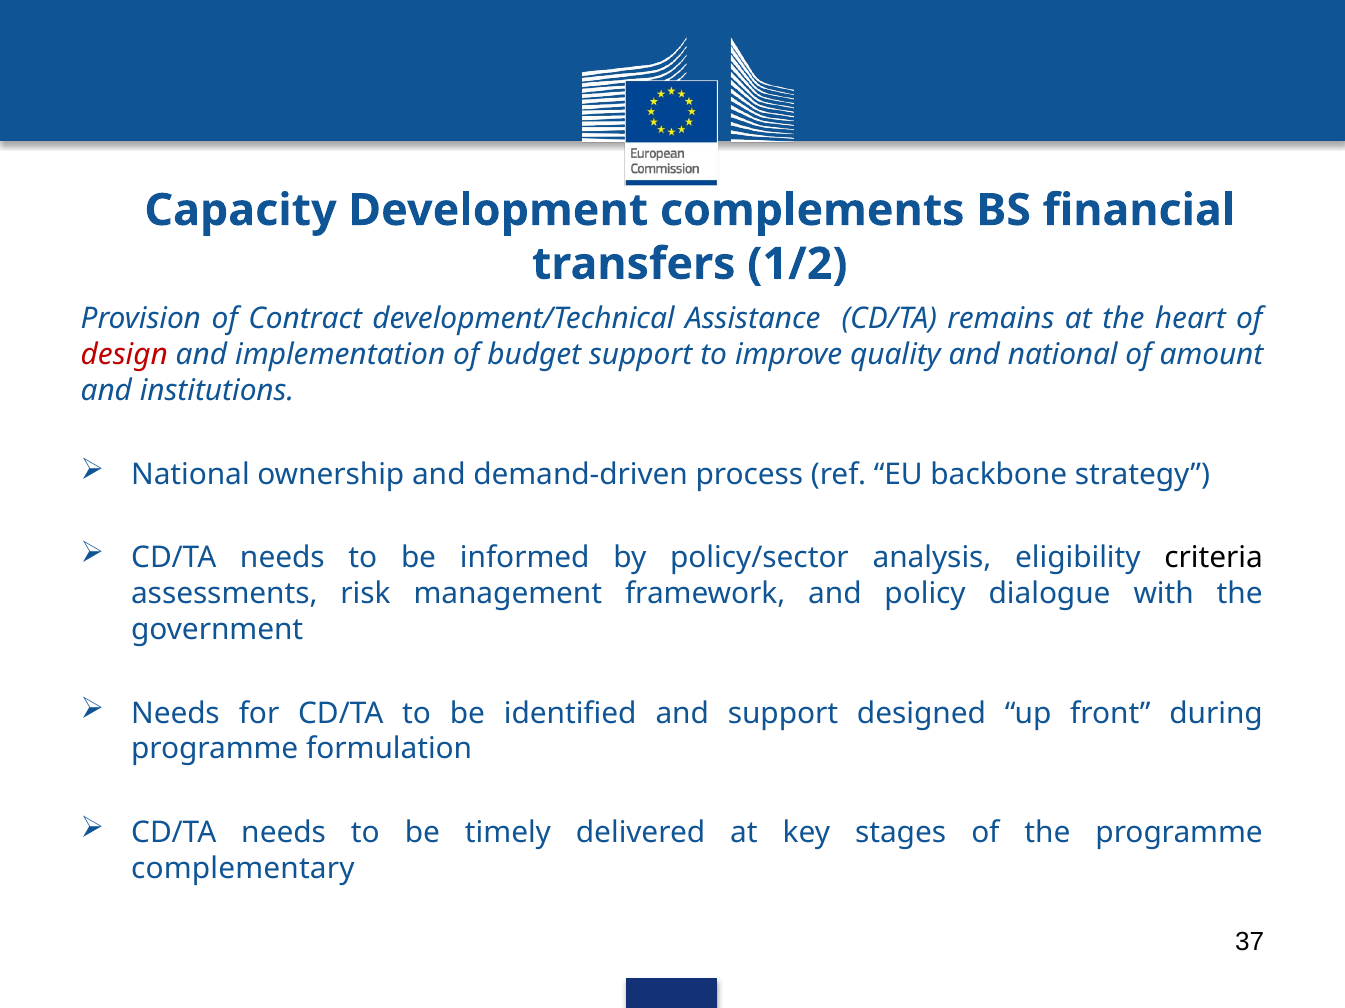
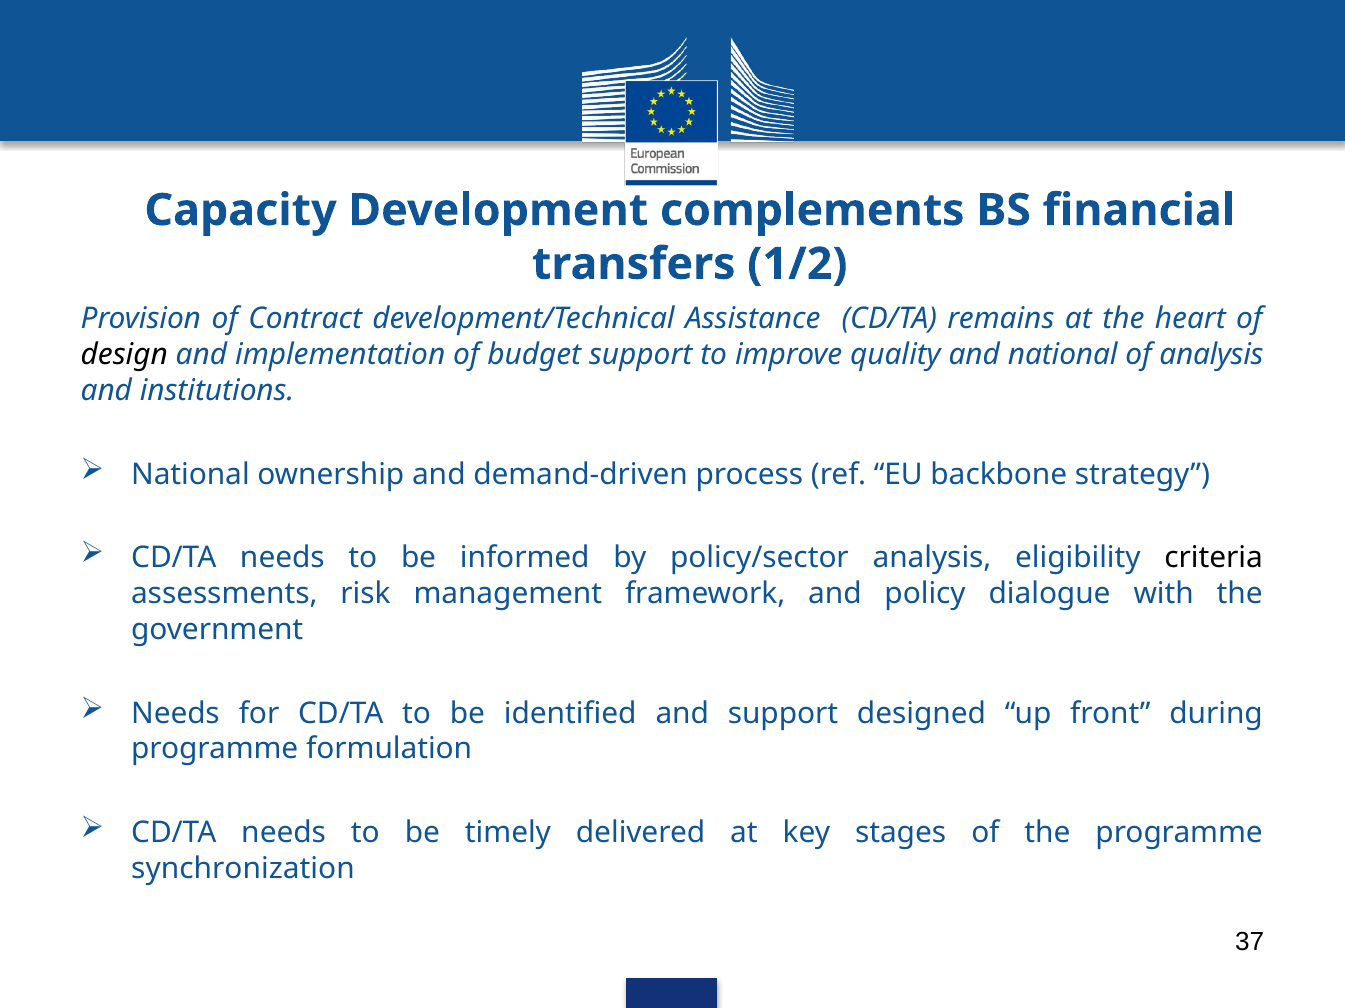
design colour: red -> black (124, 355)
of amount: amount -> analysis (1211, 355)
complementary: complementary -> synchronization (243, 869)
